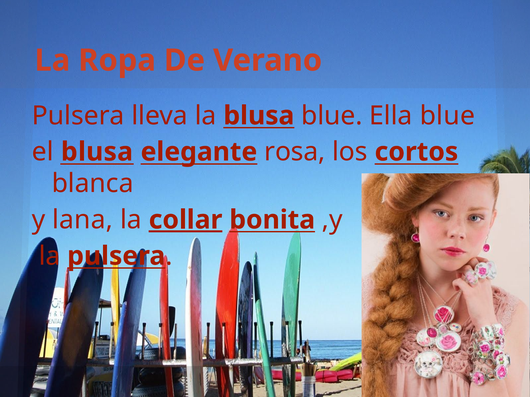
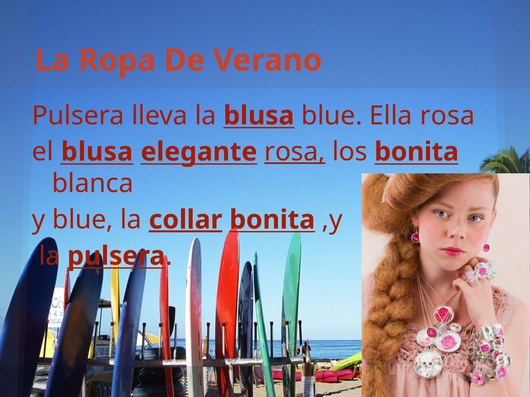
Ella blue: blue -> rosa (447, 116)
rosa underline: none -> present (295, 152)
los cortos: cortos -> bonita (417, 152)
y lana: lana -> blue (83, 220)
